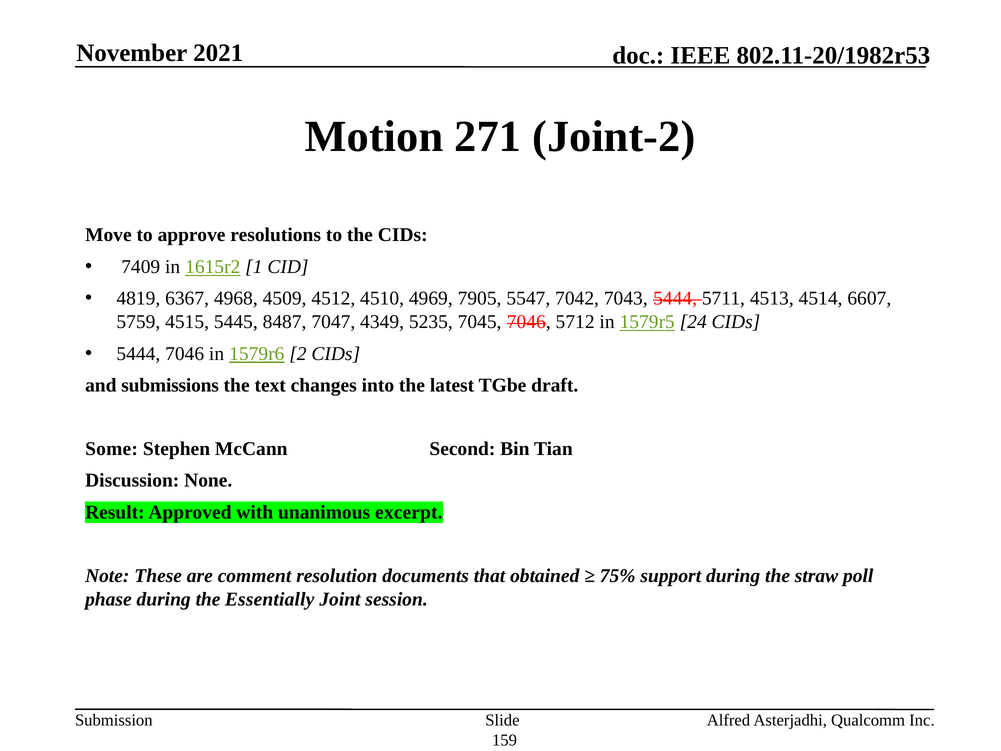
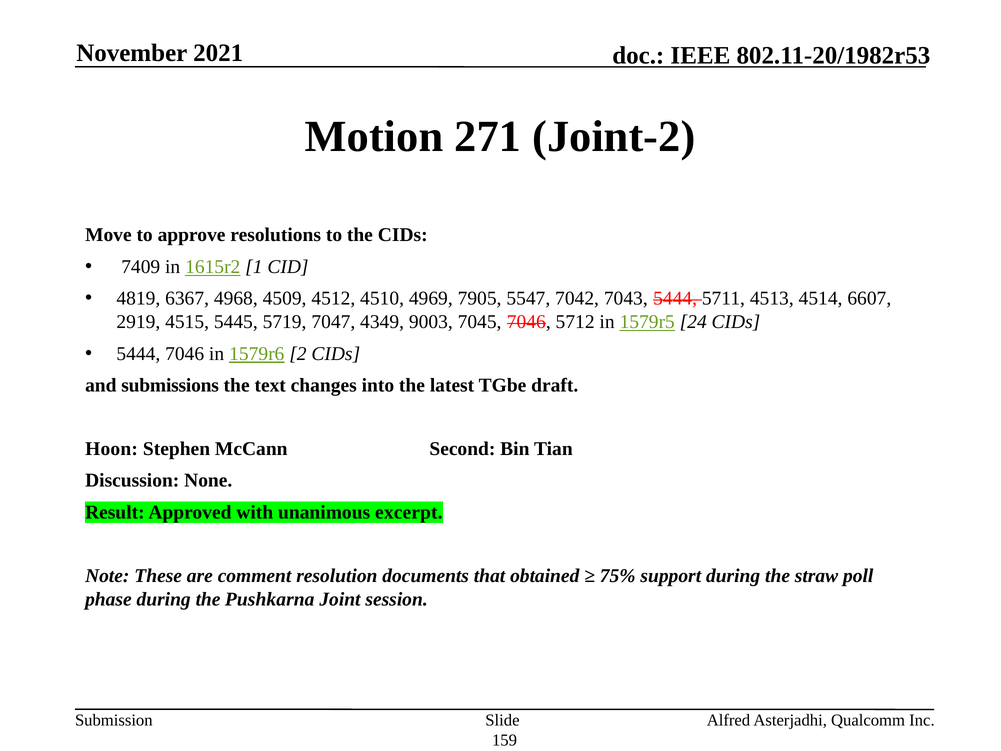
5759: 5759 -> 2919 (138, 322)
8487: 8487 -> 5719 (285, 322)
5235: 5235 -> 9003 (431, 322)
Some: Some -> Hoon (112, 449)
Essentially: Essentially -> Pushkarna (270, 599)
